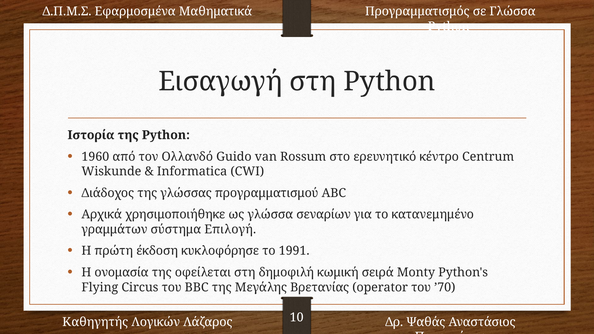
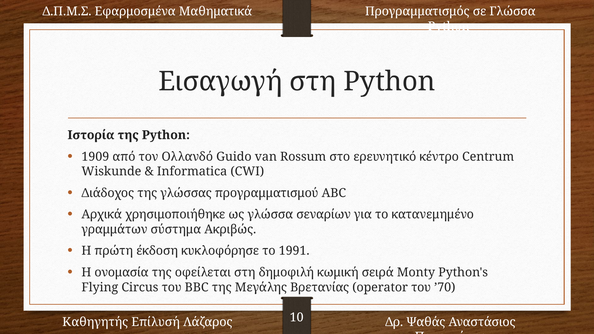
1960: 1960 -> 1909 (95, 157)
Επιλογή: Επιλογή -> Ακριβώς (230, 229)
Λογικών: Λογικών -> Επίλυσή (156, 322)
